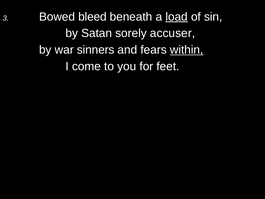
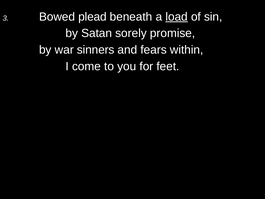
bleed: bleed -> plead (92, 17)
accuser: accuser -> promise (173, 33)
within underline: present -> none (187, 50)
